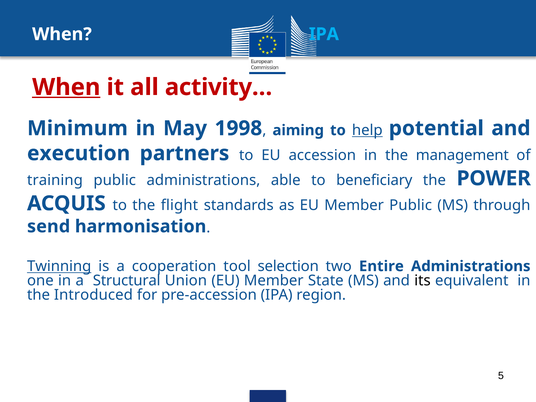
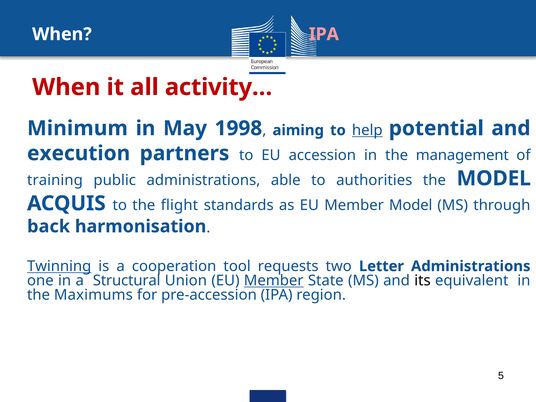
IPA colour: light blue -> pink (324, 34)
When underline: present -> none (66, 87)
beneficiary: beneficiary -> authorities (374, 180)
the POWER: POWER -> MODEL (494, 178)
Member Public: Public -> Model (411, 205)
send: send -> back (49, 226)
selection: selection -> requests (288, 266)
Entire: Entire -> Letter (381, 266)
Member underline: none -> present (274, 281)
Introduced: Introduced -> Maximums (93, 295)
